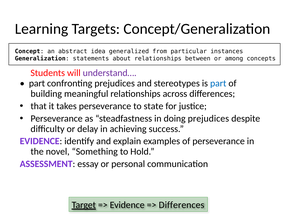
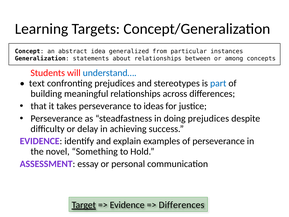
understand… colour: purple -> blue (110, 73)
part: part -> text (37, 83)
state: state -> ideas (154, 106)
